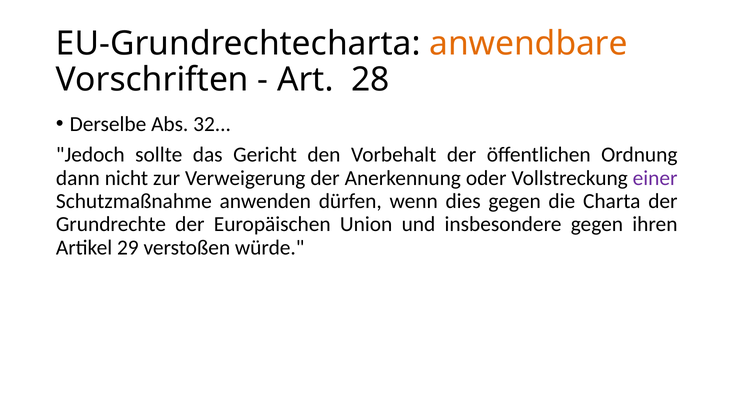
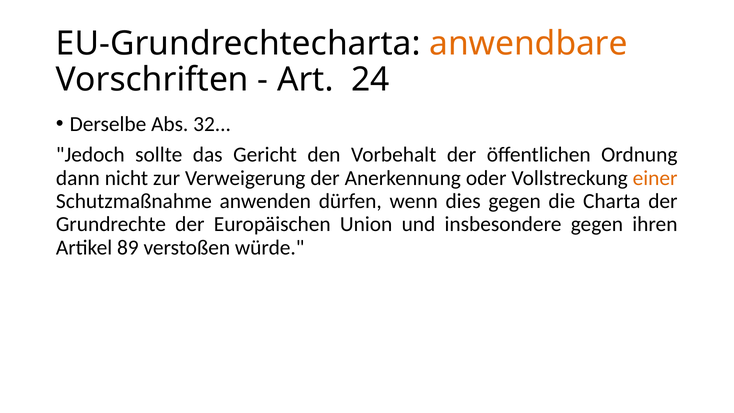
28: 28 -> 24 (370, 80)
einer colour: purple -> orange (655, 178)
29: 29 -> 89 (128, 247)
